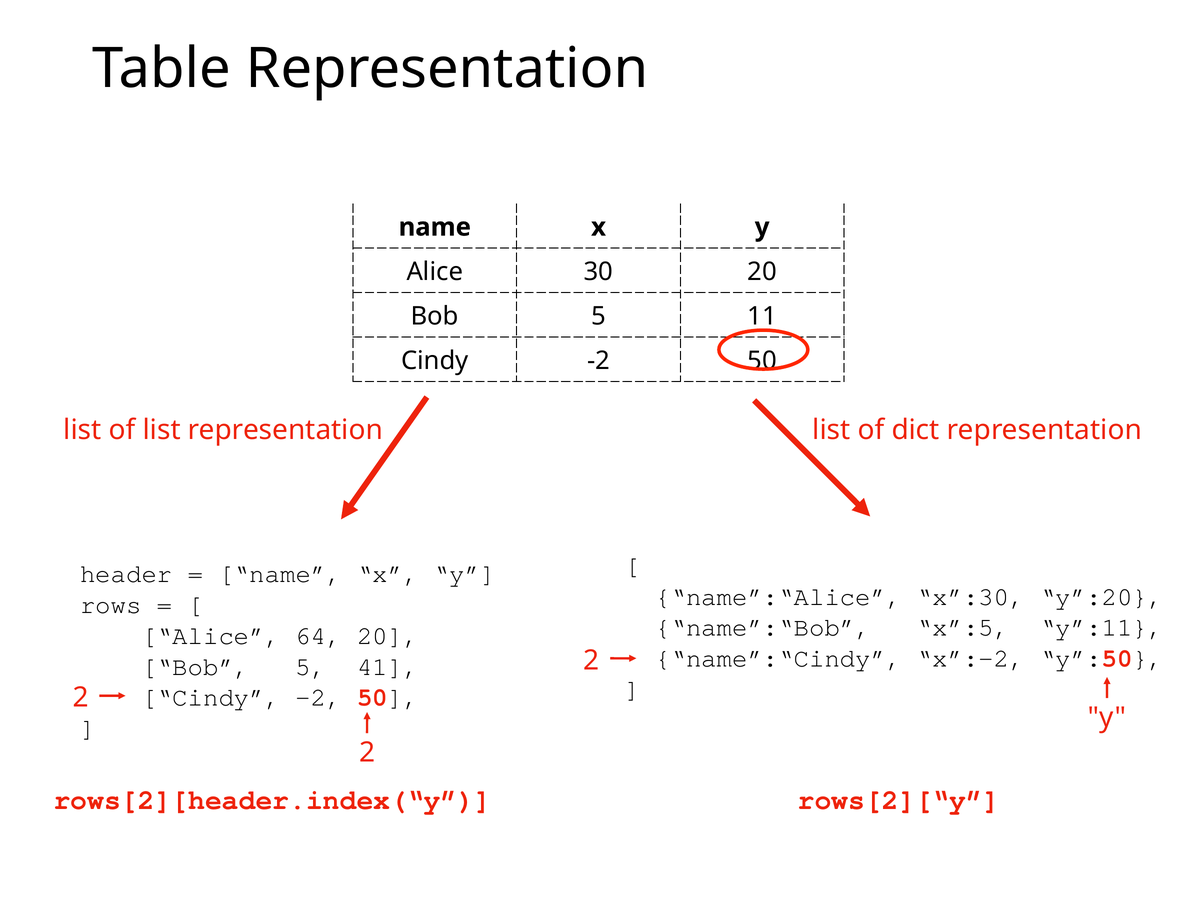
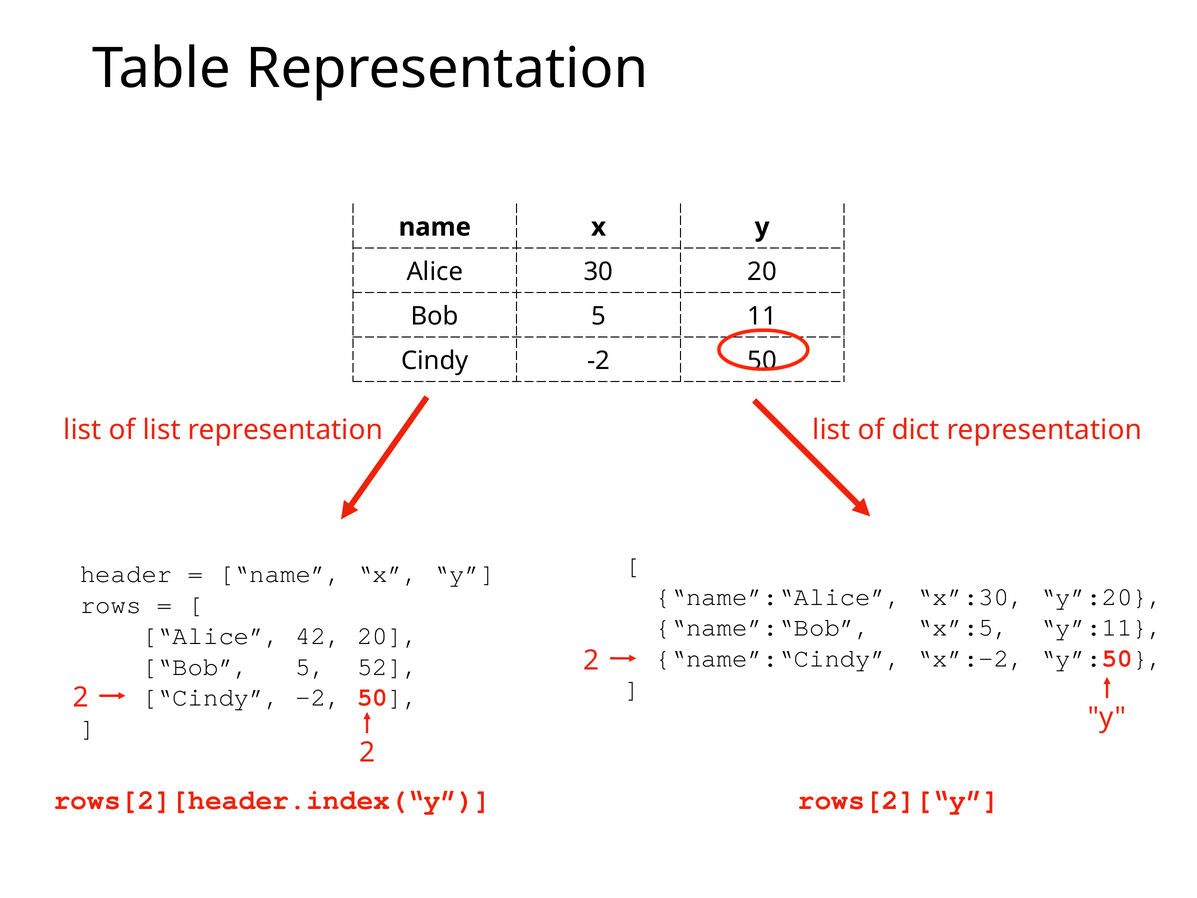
64: 64 -> 42 (319, 636)
41: 41 -> 52 (388, 666)
